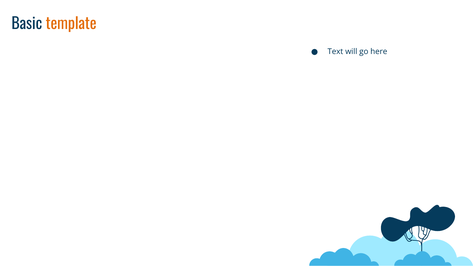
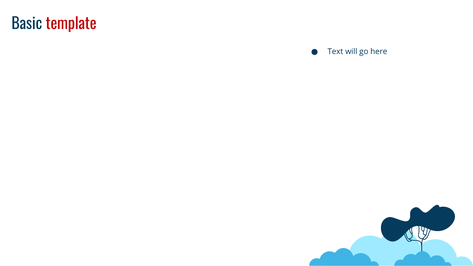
template colour: orange -> red (71, 24)
